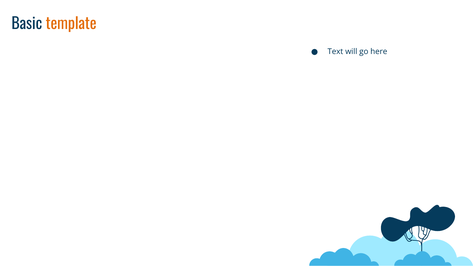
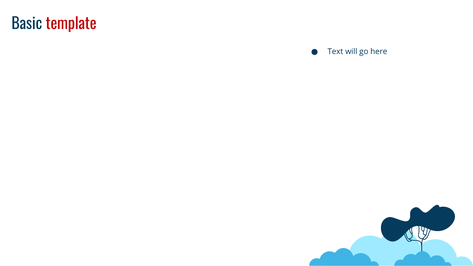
template colour: orange -> red (71, 24)
